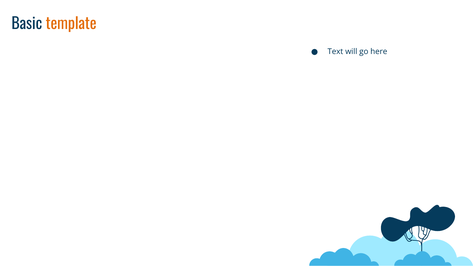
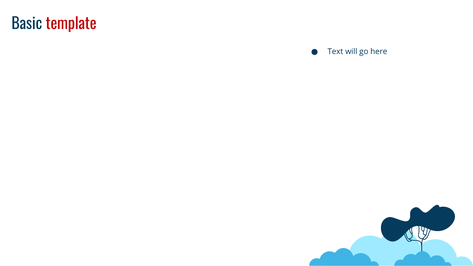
template colour: orange -> red (71, 24)
